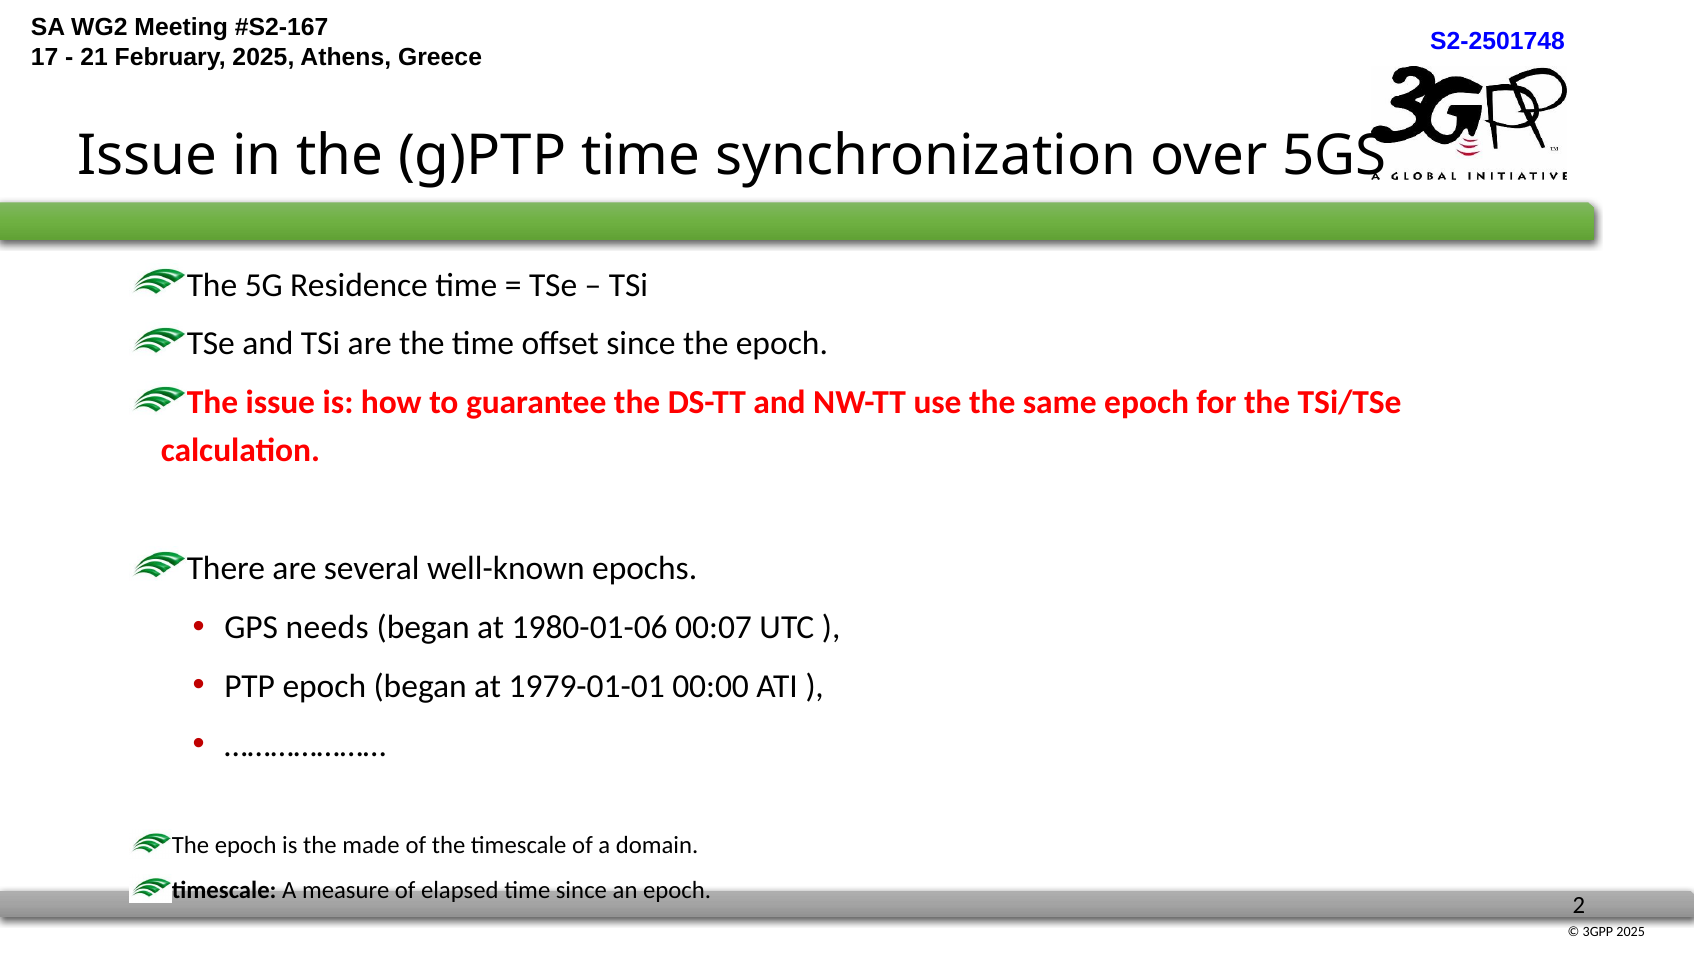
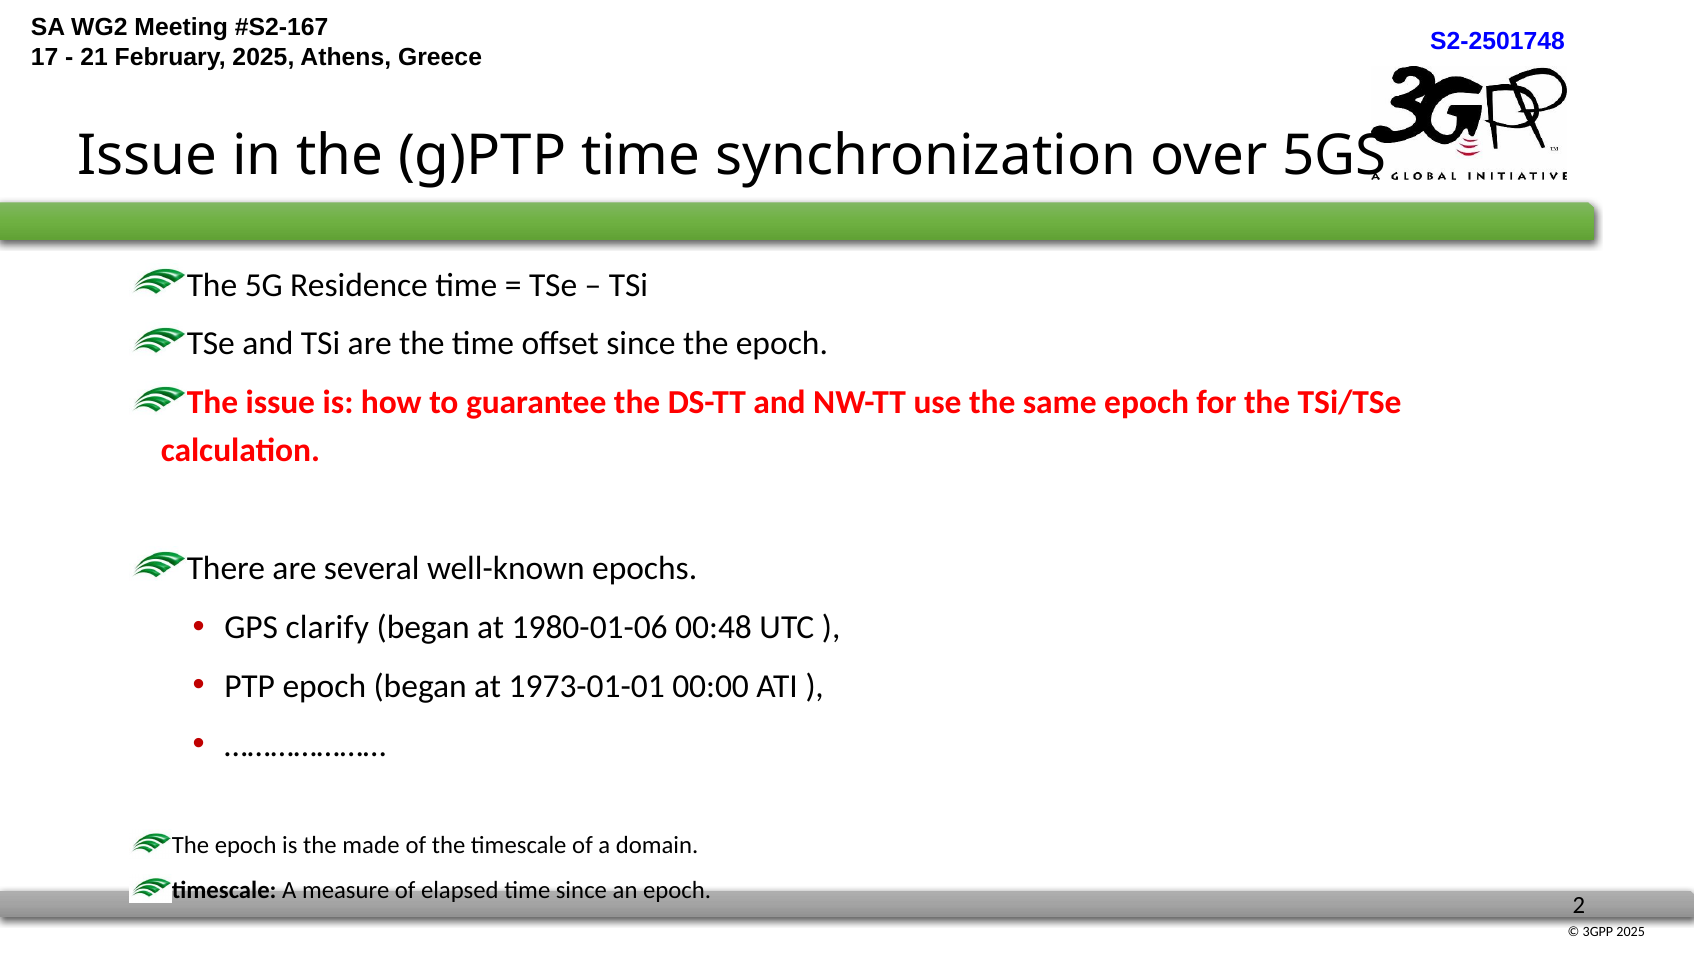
needs: needs -> clarify (327, 627)
00:07: 00:07 -> 00:48 (714, 627)
1979-01-01: 1979-01-01 -> 1973-01-01 (587, 686)
